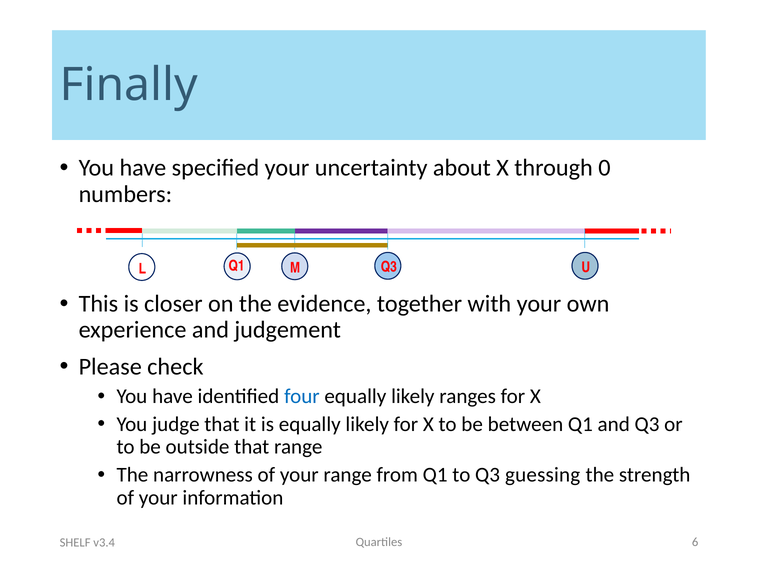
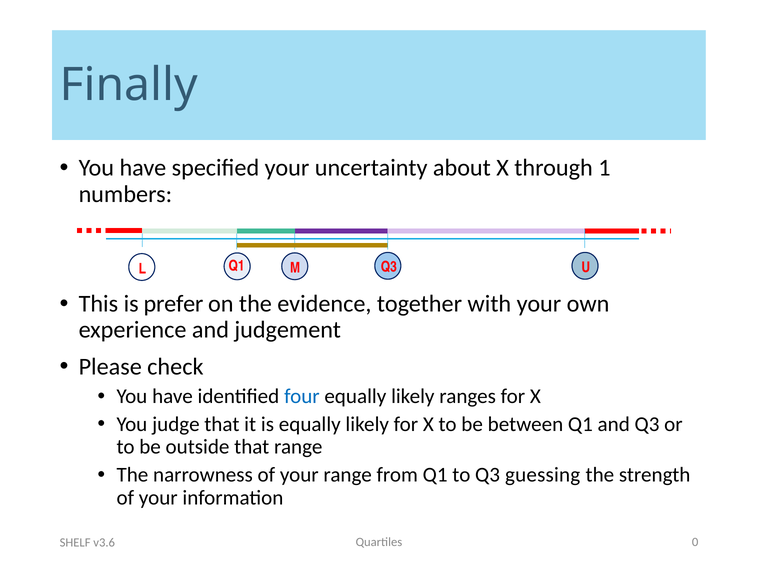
0: 0 -> 1 (604, 168)
closer: closer -> prefer (173, 304)
6: 6 -> 0 (695, 543)
v3.4: v3.4 -> v3.6 (104, 543)
